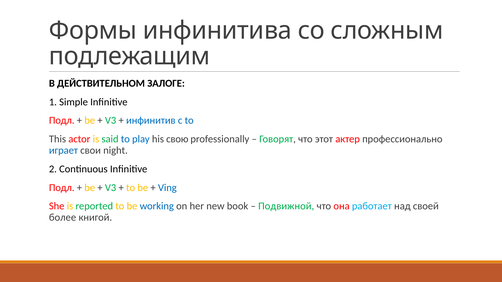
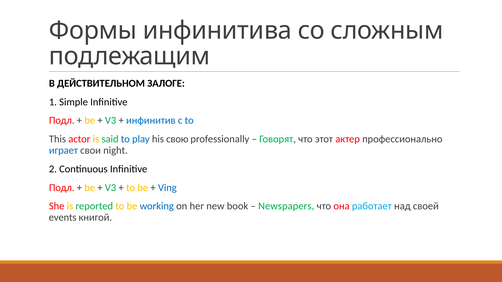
Подвижной: Подвижной -> Newspapers (286, 206)
более: более -> events (63, 218)
